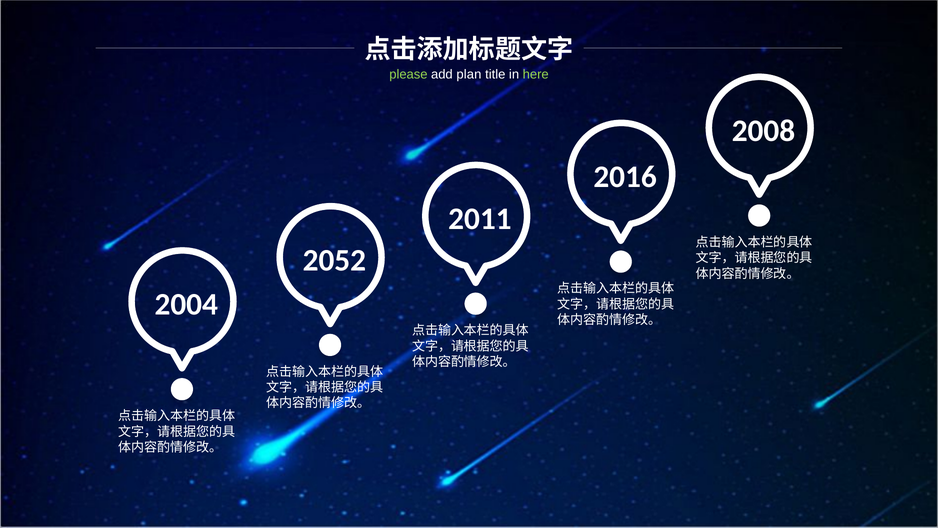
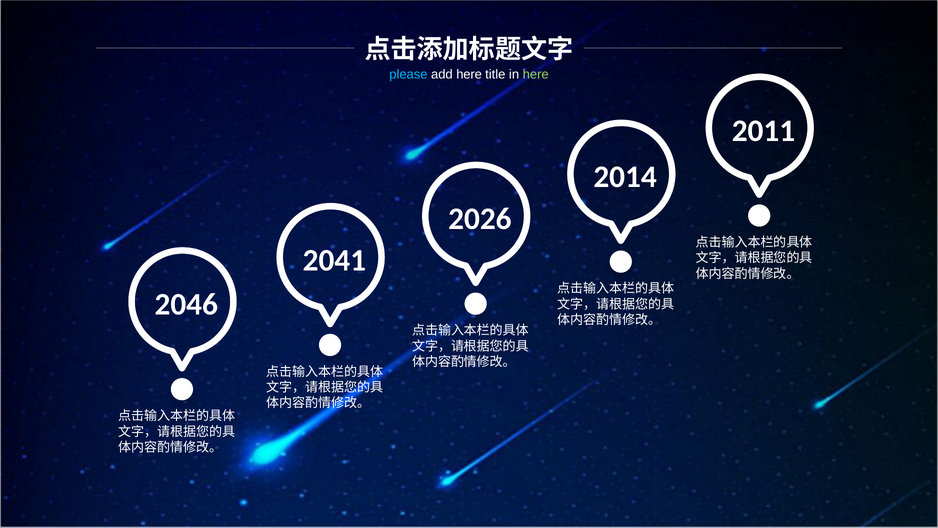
please colour: light green -> light blue (408, 74)
add plan: plan -> here (469, 74)
2008: 2008 -> 2011 (763, 131)
2016: 2016 -> 2014 (625, 177)
2011: 2011 -> 2026 (480, 219)
2052: 2052 -> 2041 (334, 260)
2004: 2004 -> 2046 (186, 304)
